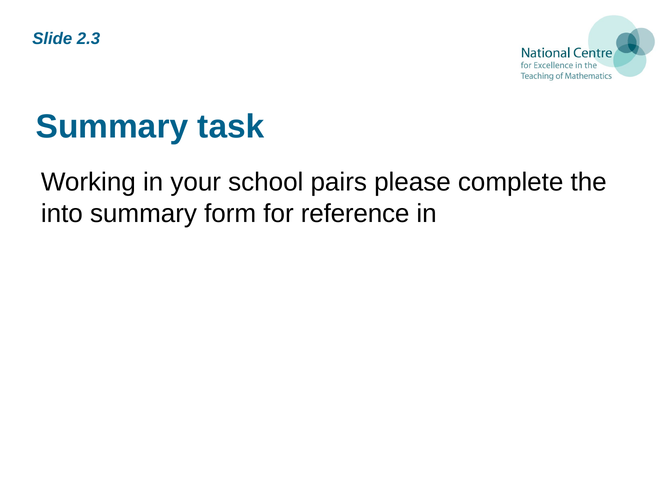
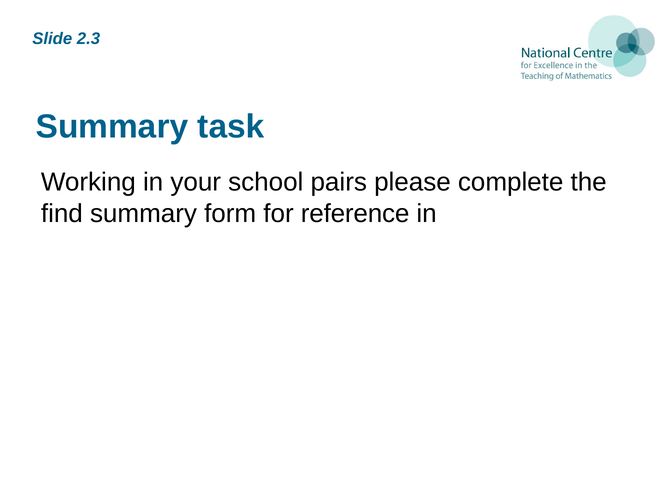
into: into -> find (62, 214)
